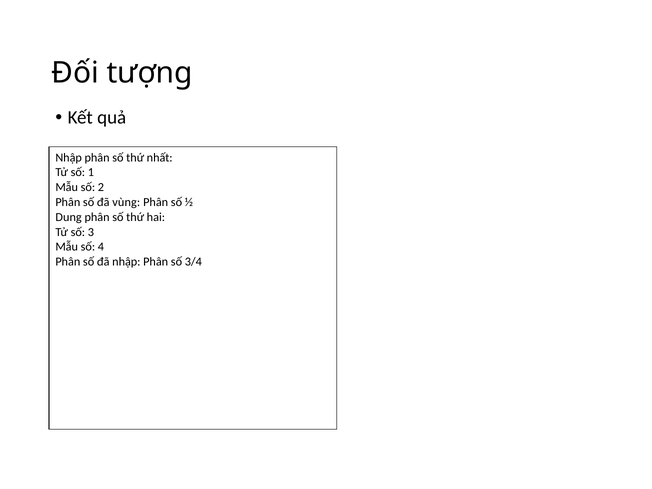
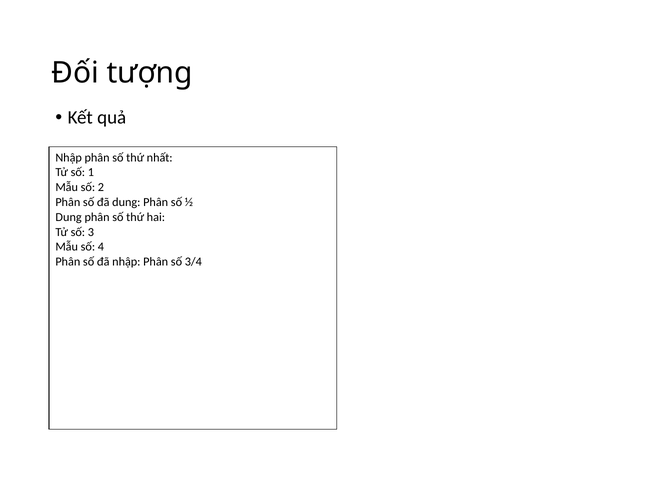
đã vùng: vùng -> dung (126, 202)
